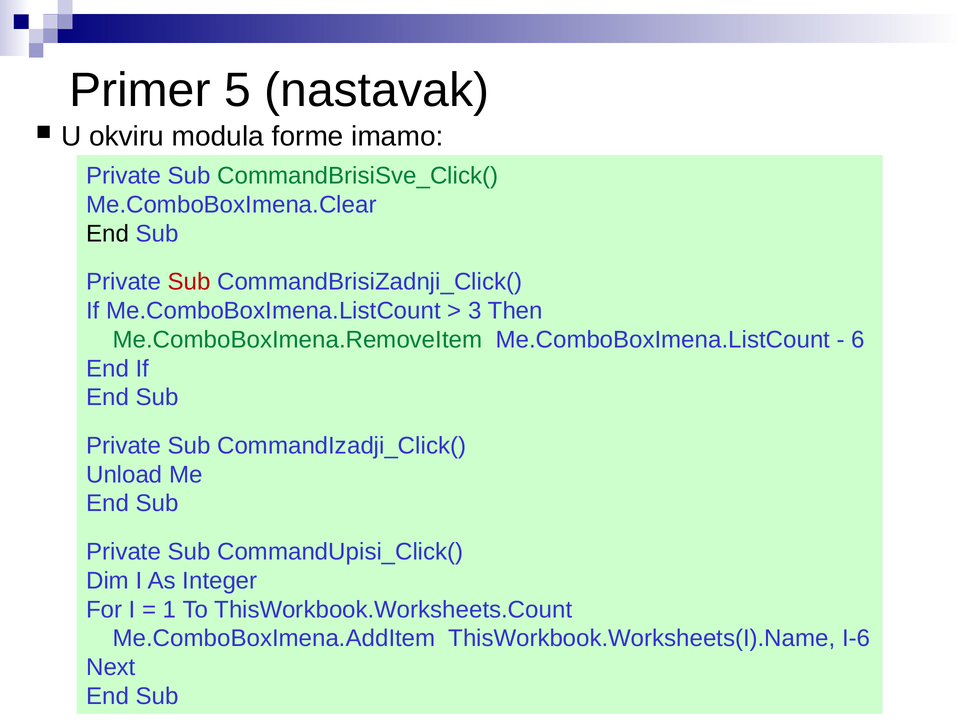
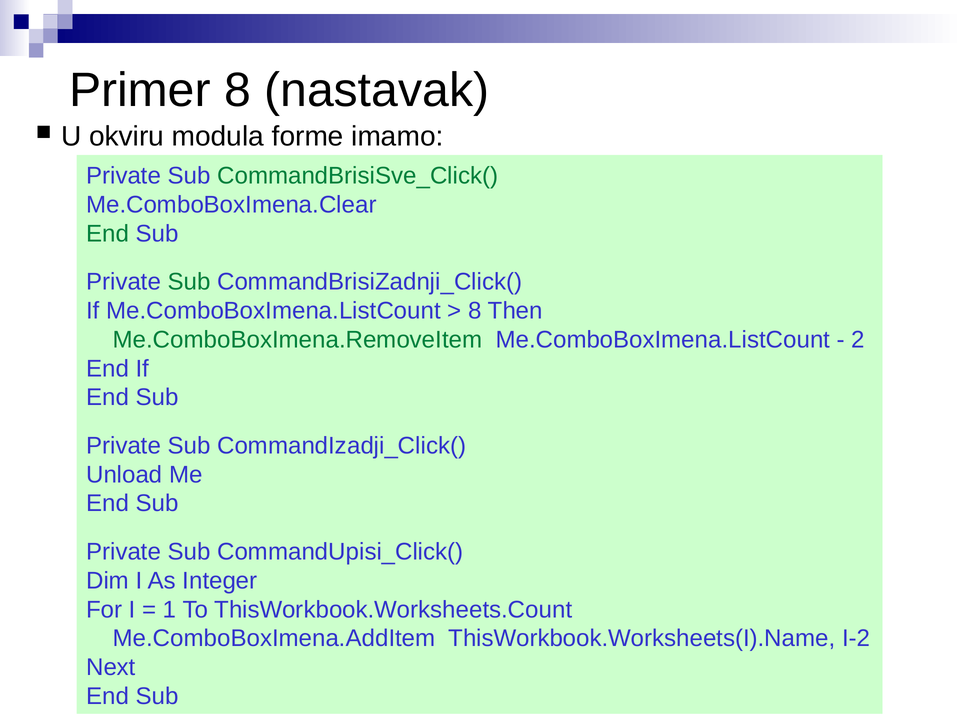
Primer 5: 5 -> 8 (238, 91)
End colour: black -> green (108, 234)
Sub colour: red -> green (189, 282)
3: 3 -> 8 (475, 311)
6: 6 -> 2 (858, 340)
I-6: I-6 -> I-2 (856, 638)
